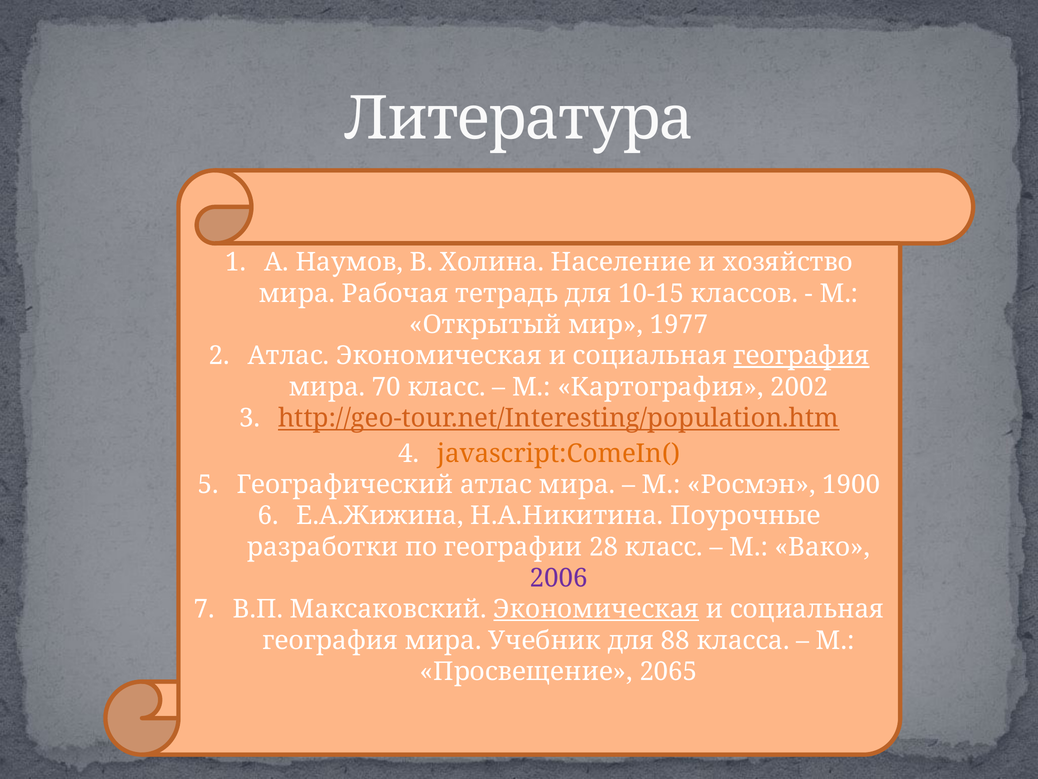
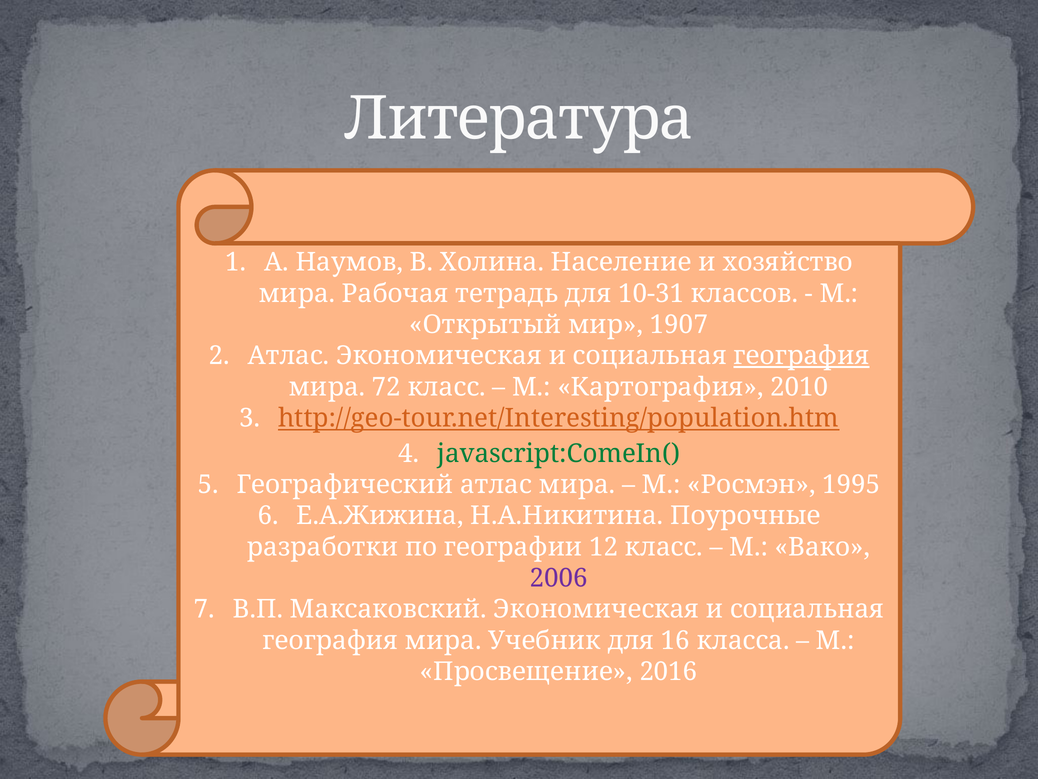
10-15: 10-15 -> 10-31 (651, 293)
1977: 1977 -> 1907 (679, 324)
70: 70 -> 72 (386, 387)
2002: 2002 -> 2010 (799, 387)
javascript:ComeIn( colour: orange -> green (559, 453)
1900: 1900 -> 1995 (851, 484)
28: 28 -> 12 (604, 547)
Экономическая underline: present -> none (596, 609)
88: 88 -> 16 (675, 640)
2065: 2065 -> 2016 (668, 671)
